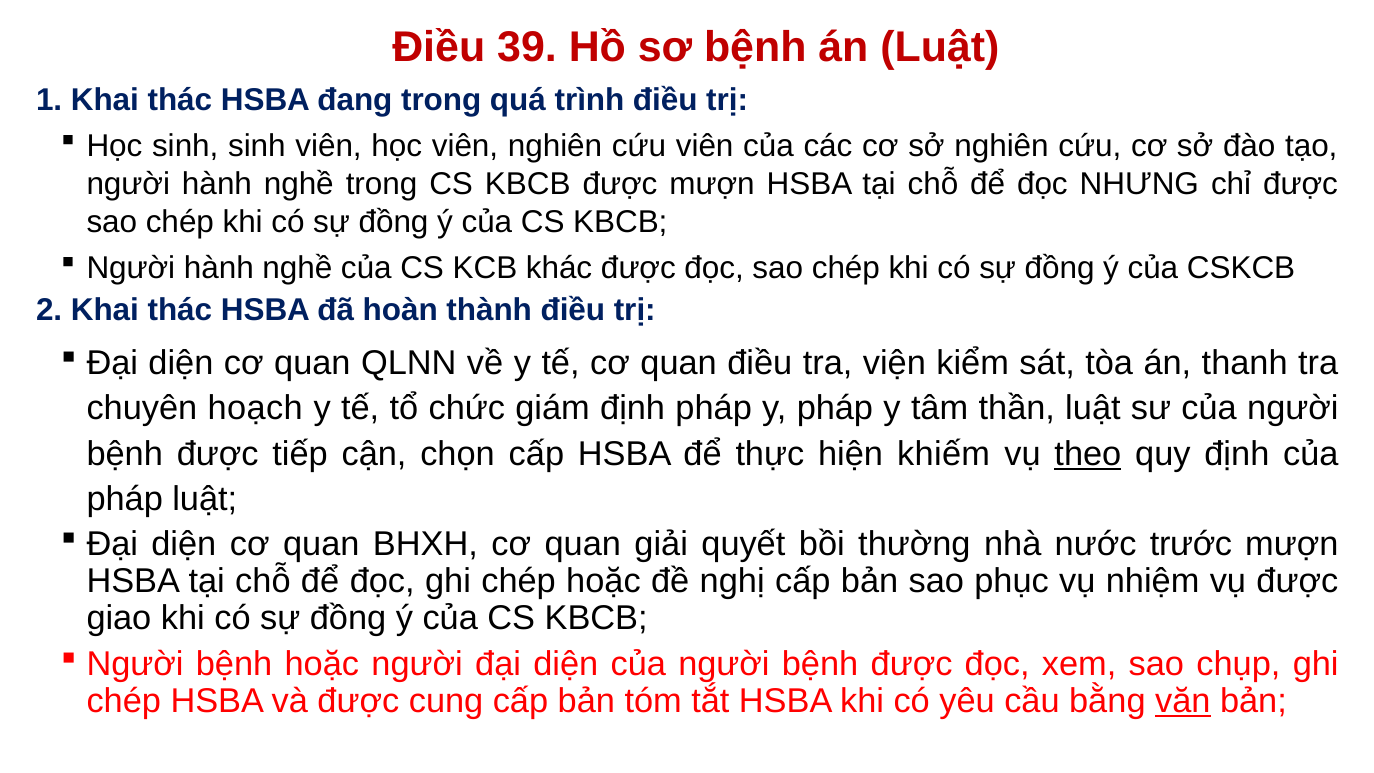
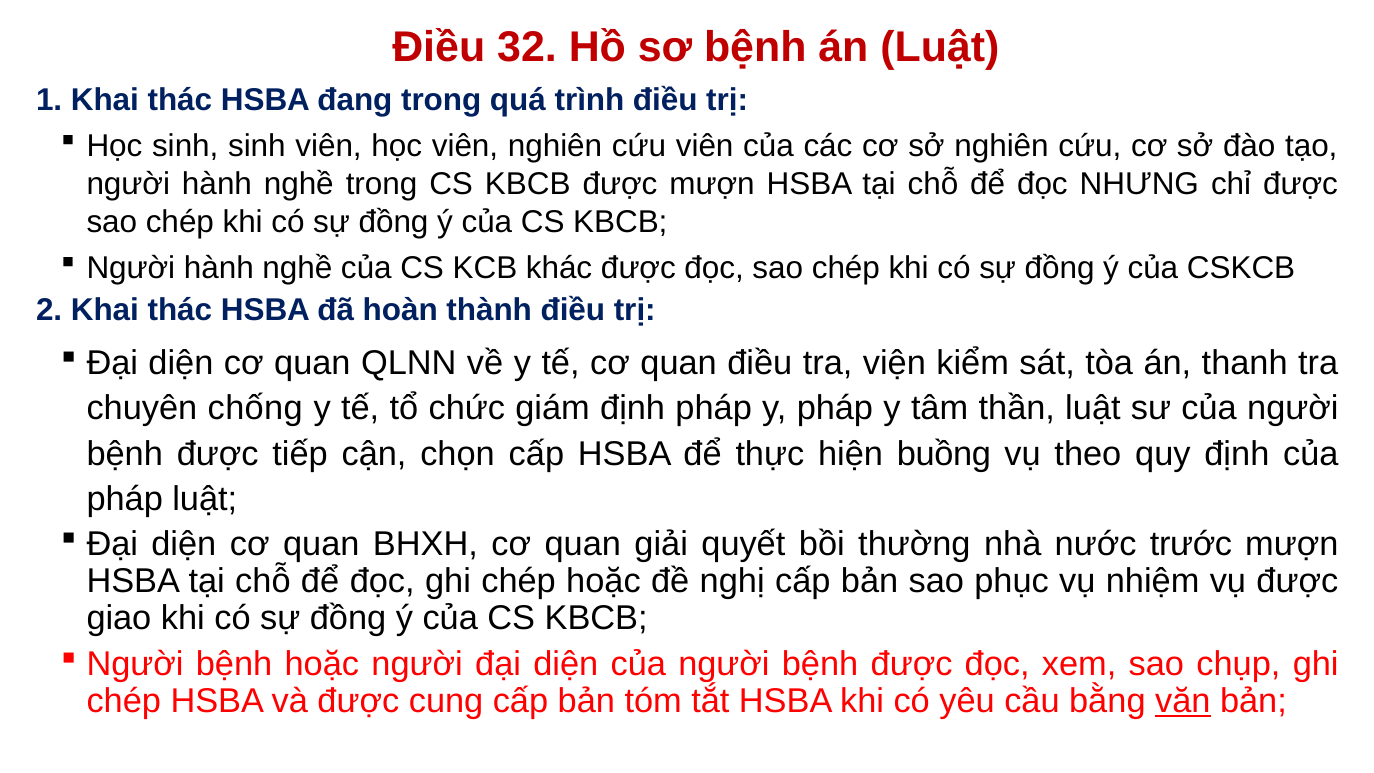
39: 39 -> 32 (527, 48)
hoạch: hoạch -> chống (255, 409)
khiếm: khiếm -> buồng (944, 454)
theo underline: present -> none (1088, 454)
